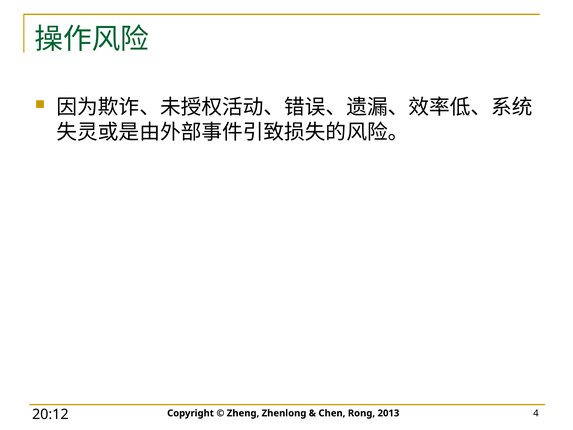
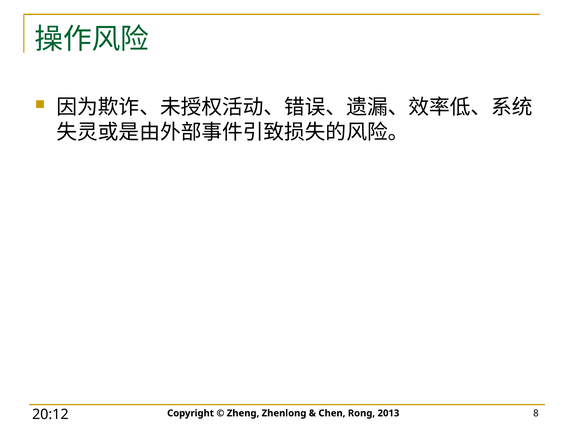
4: 4 -> 8 (536, 413)
